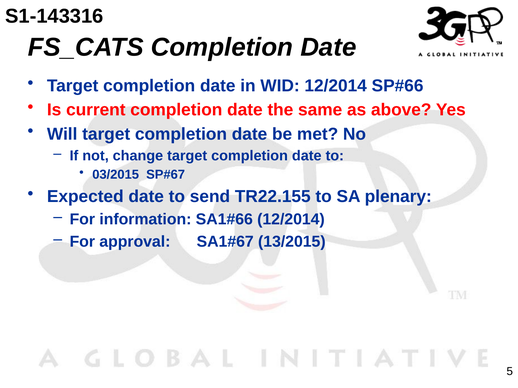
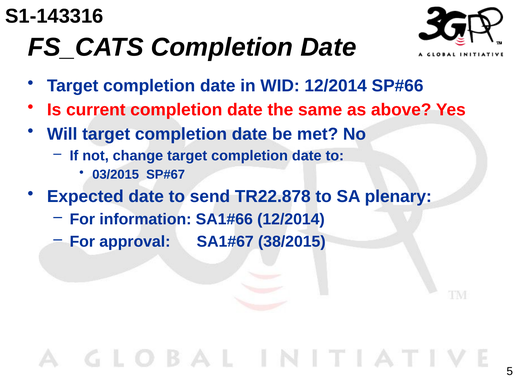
TR22.155: TR22.155 -> TR22.878 (273, 197)
13/2015: 13/2015 -> 38/2015 (292, 242)
